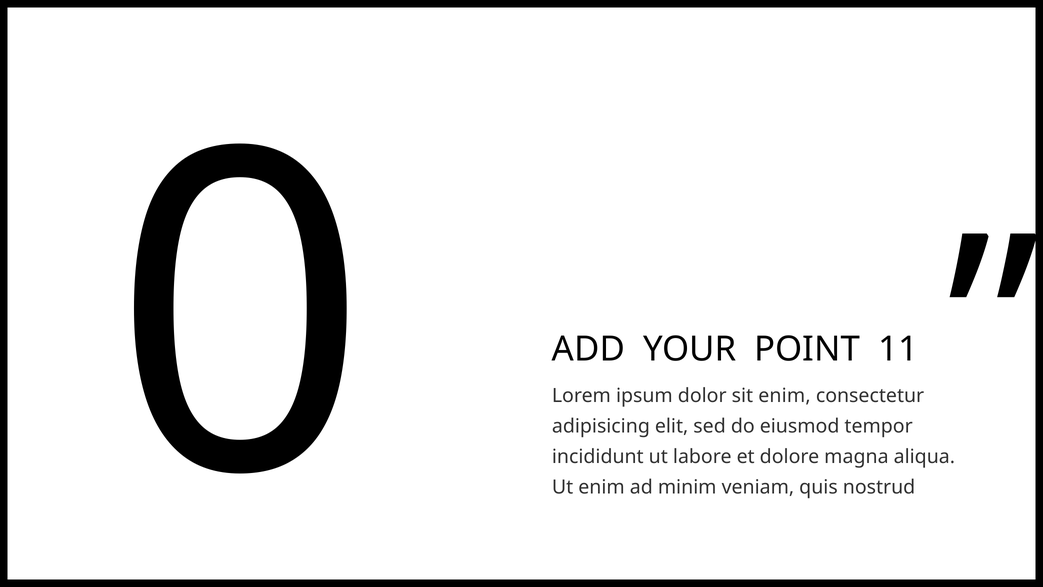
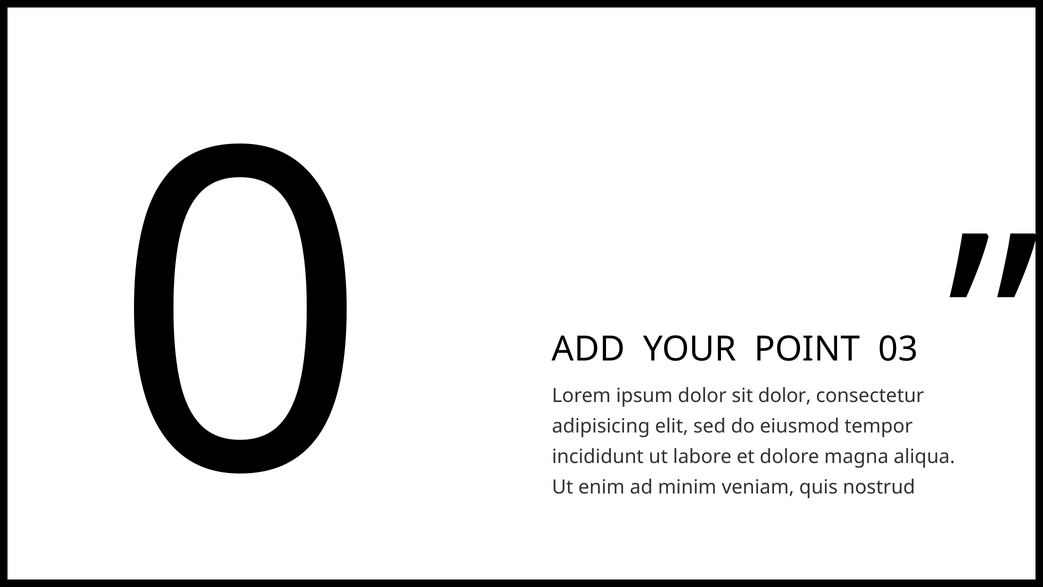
11: 11 -> 03 (898, 349)
sit enim: enim -> dolor (785, 396)
